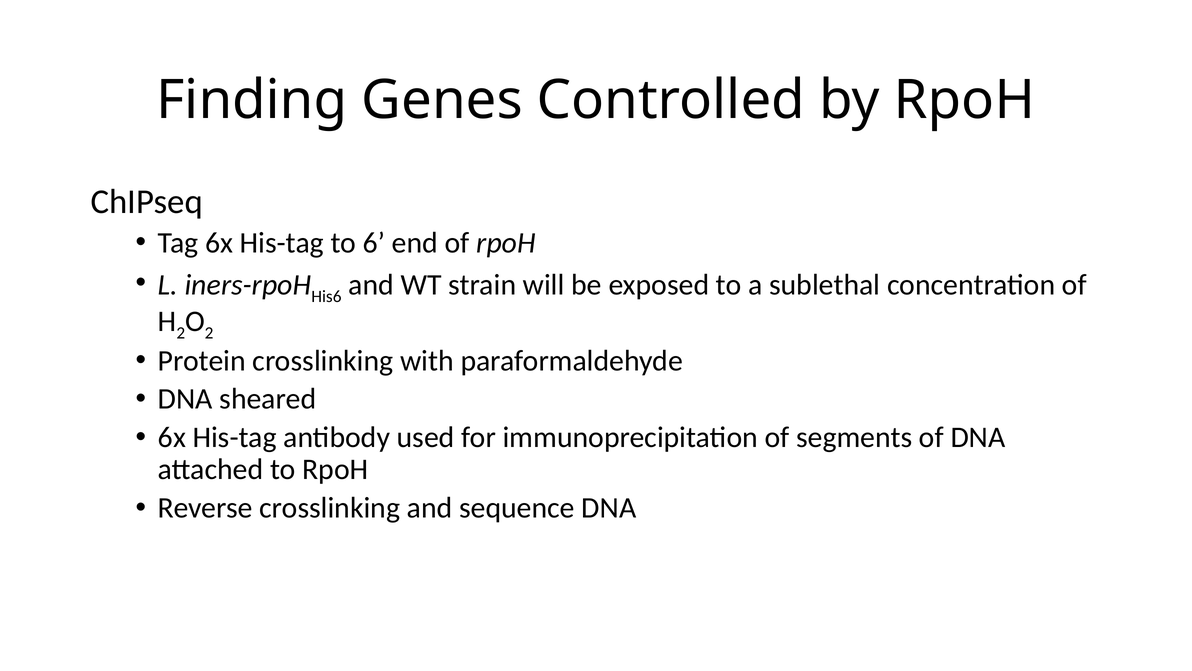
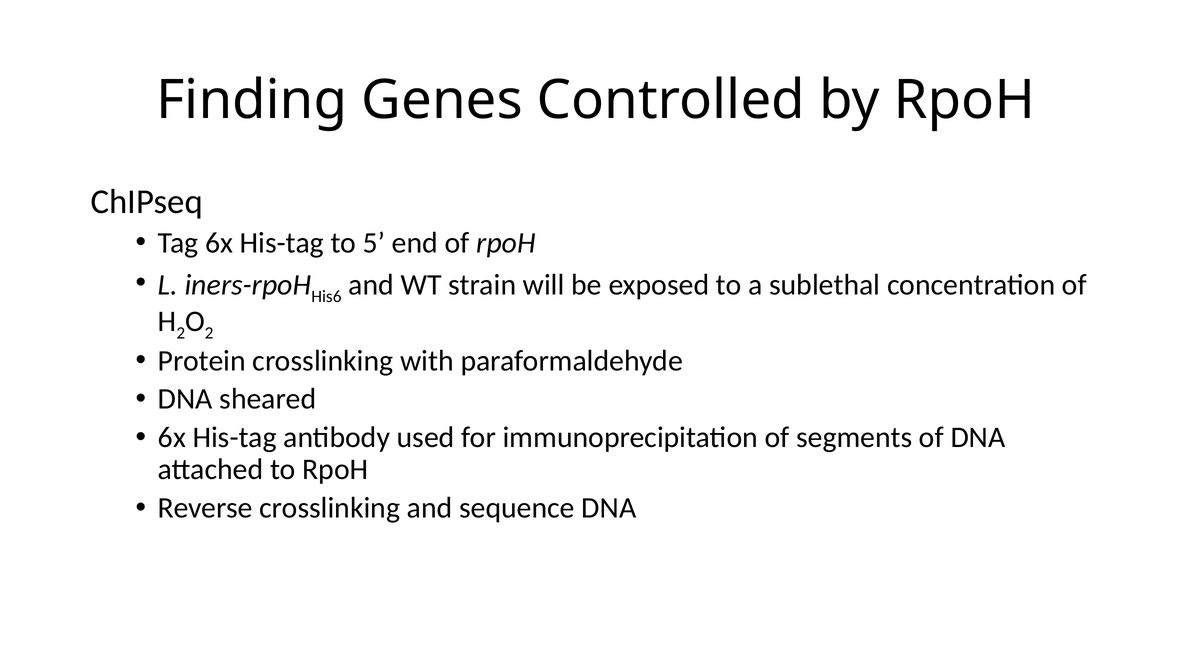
6: 6 -> 5 (374, 243)
